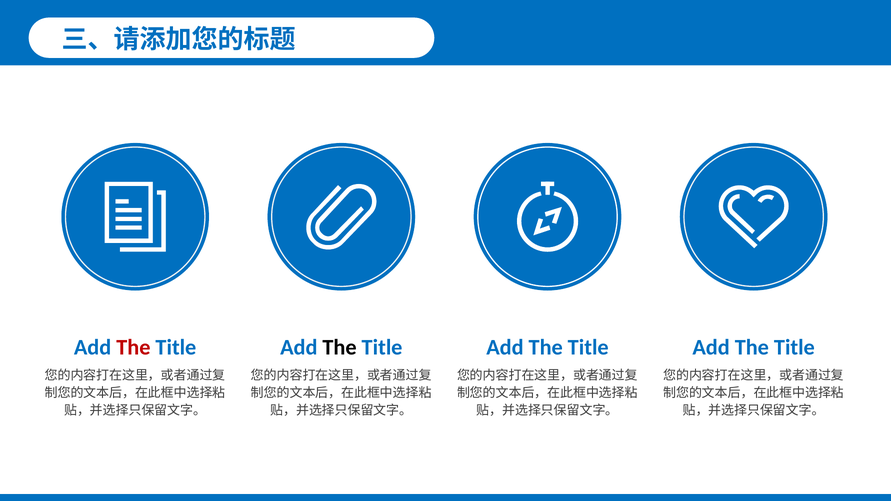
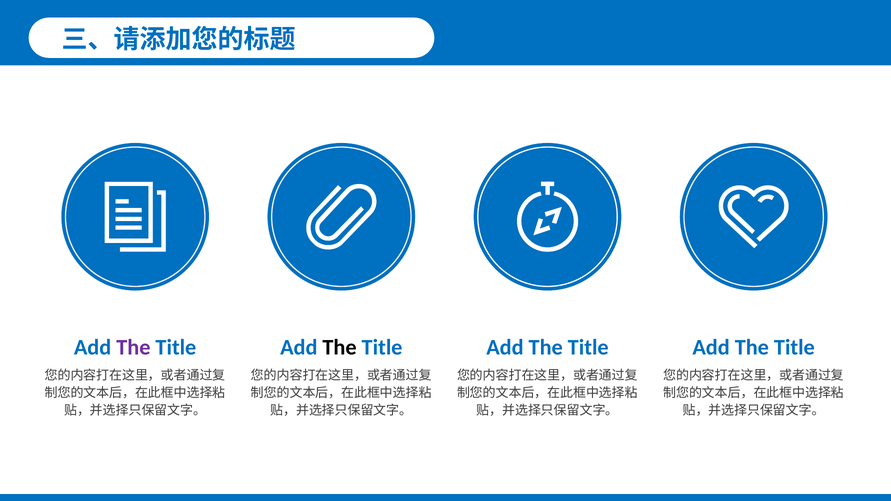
The colour: red -> purple (133, 347)
